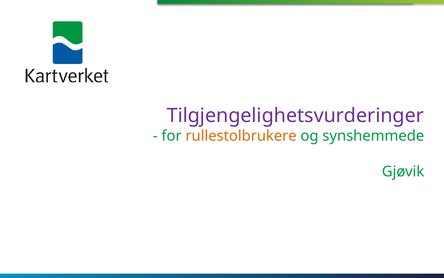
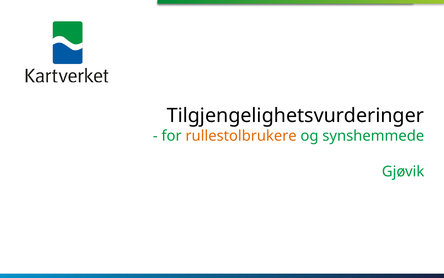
Tilgjengelighetsvurderinger colour: purple -> black (295, 115)
